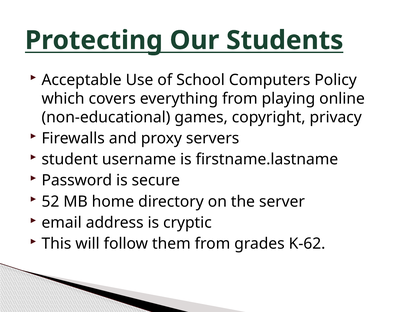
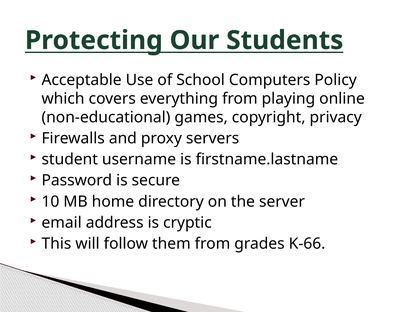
52: 52 -> 10 (50, 202)
K-62: K-62 -> K-66 (307, 244)
